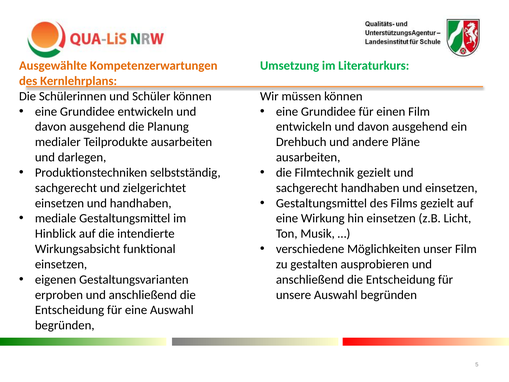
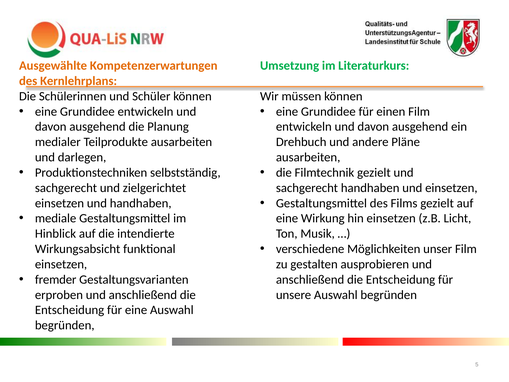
eigenen: eigenen -> fremder (56, 279)
